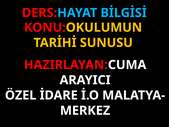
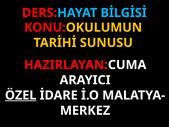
ÖZEL underline: none -> present (21, 95)
